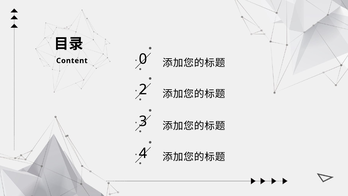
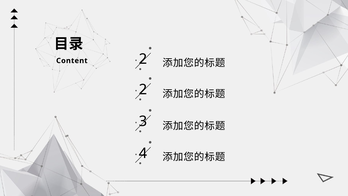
Content 0: 0 -> 2 (143, 59)
